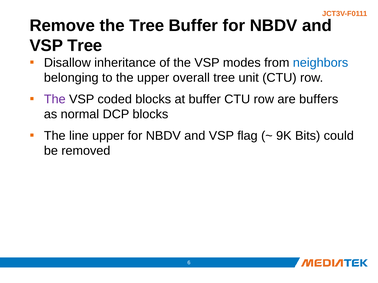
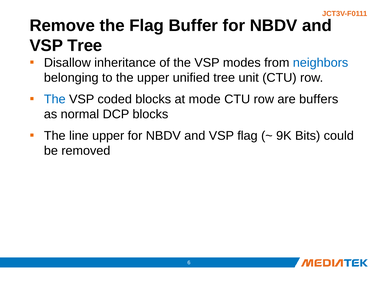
the Tree: Tree -> Flag (147, 26)
overall: overall -> unified (191, 78)
The colour: purple -> blue (55, 99)
at buffer: buffer -> mode (205, 99)
